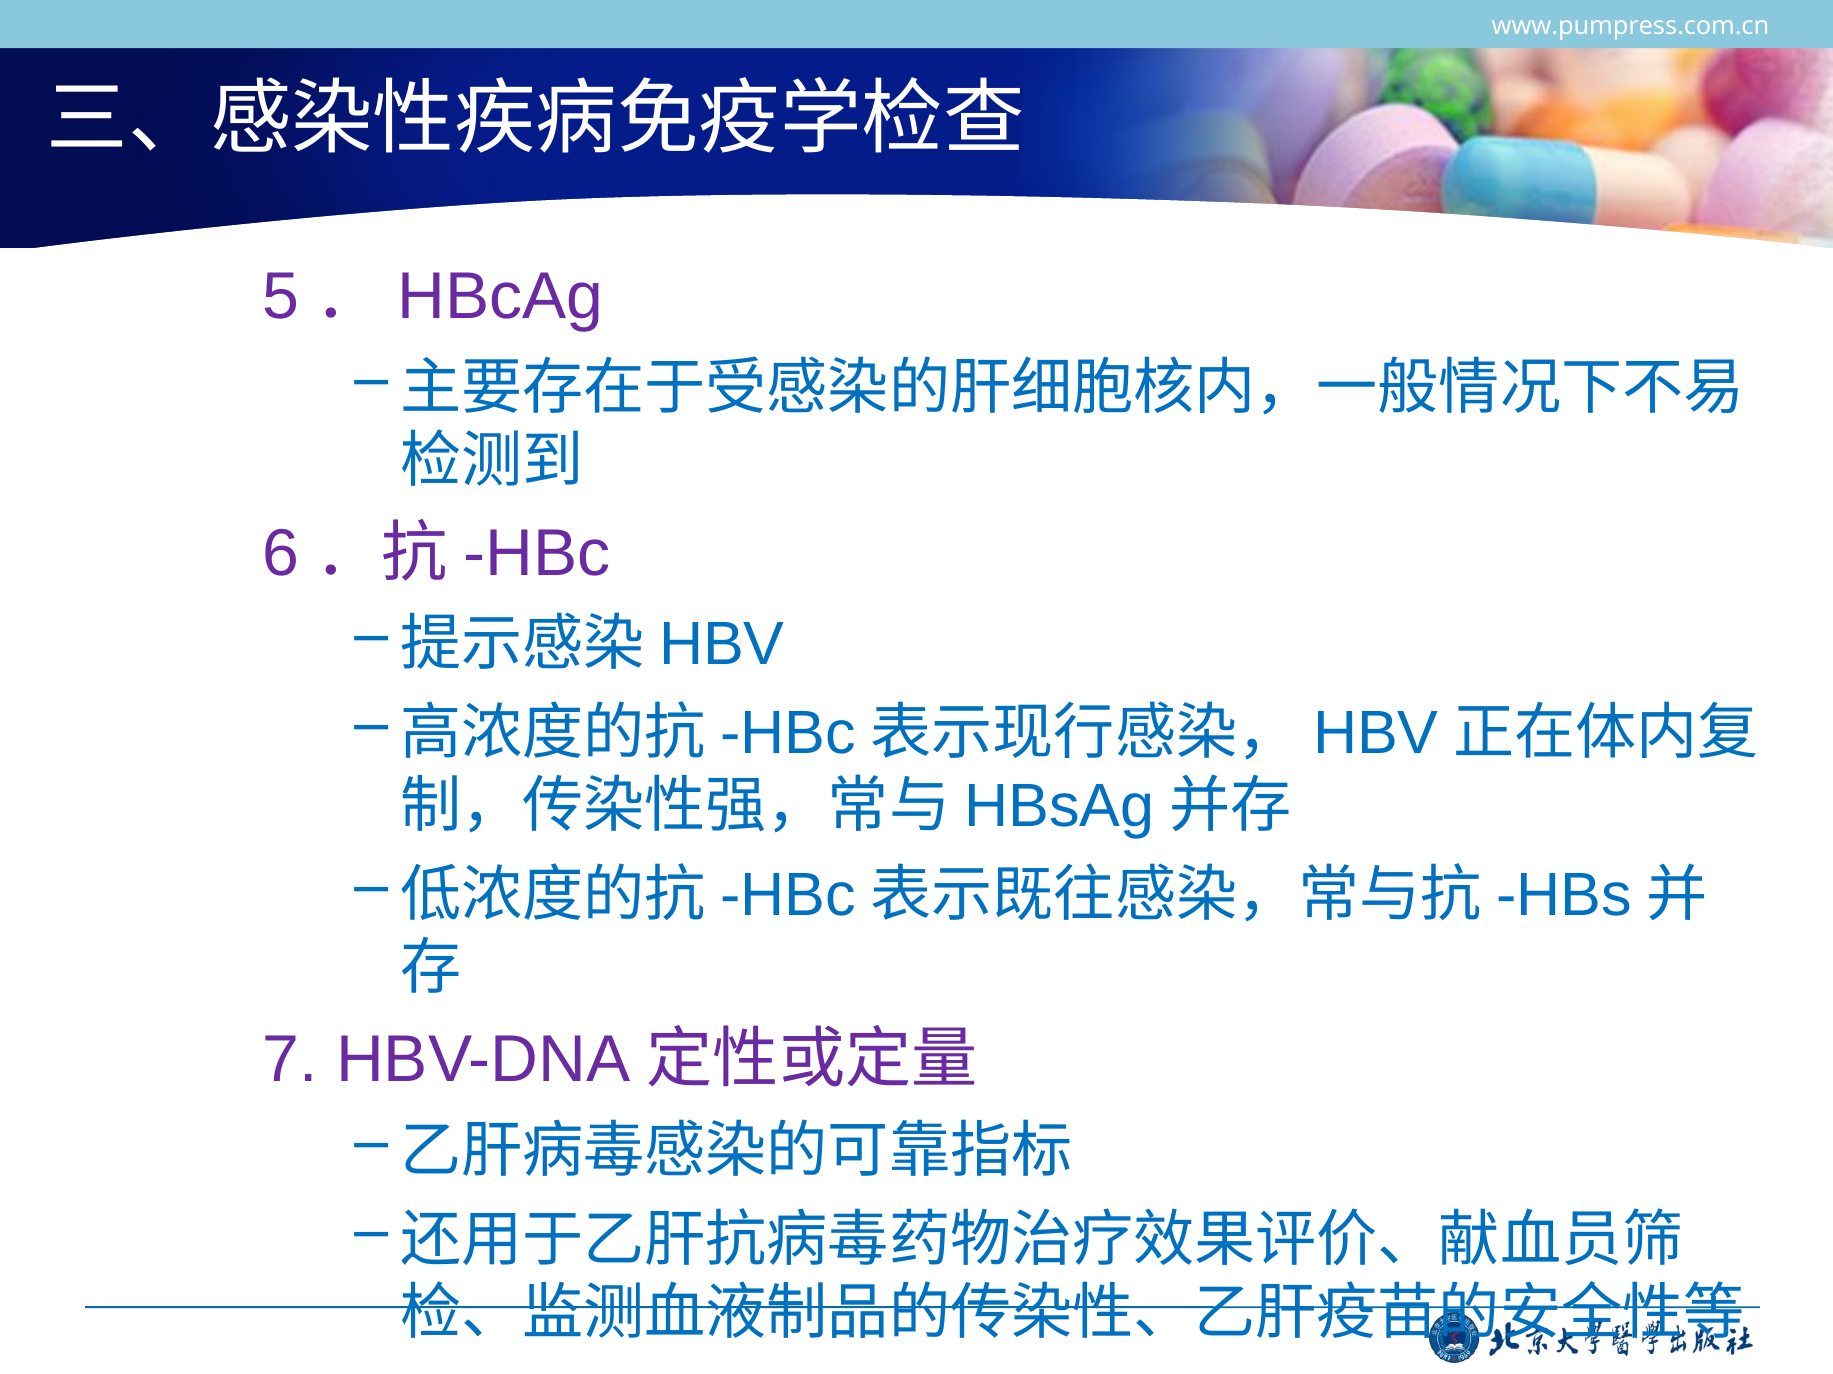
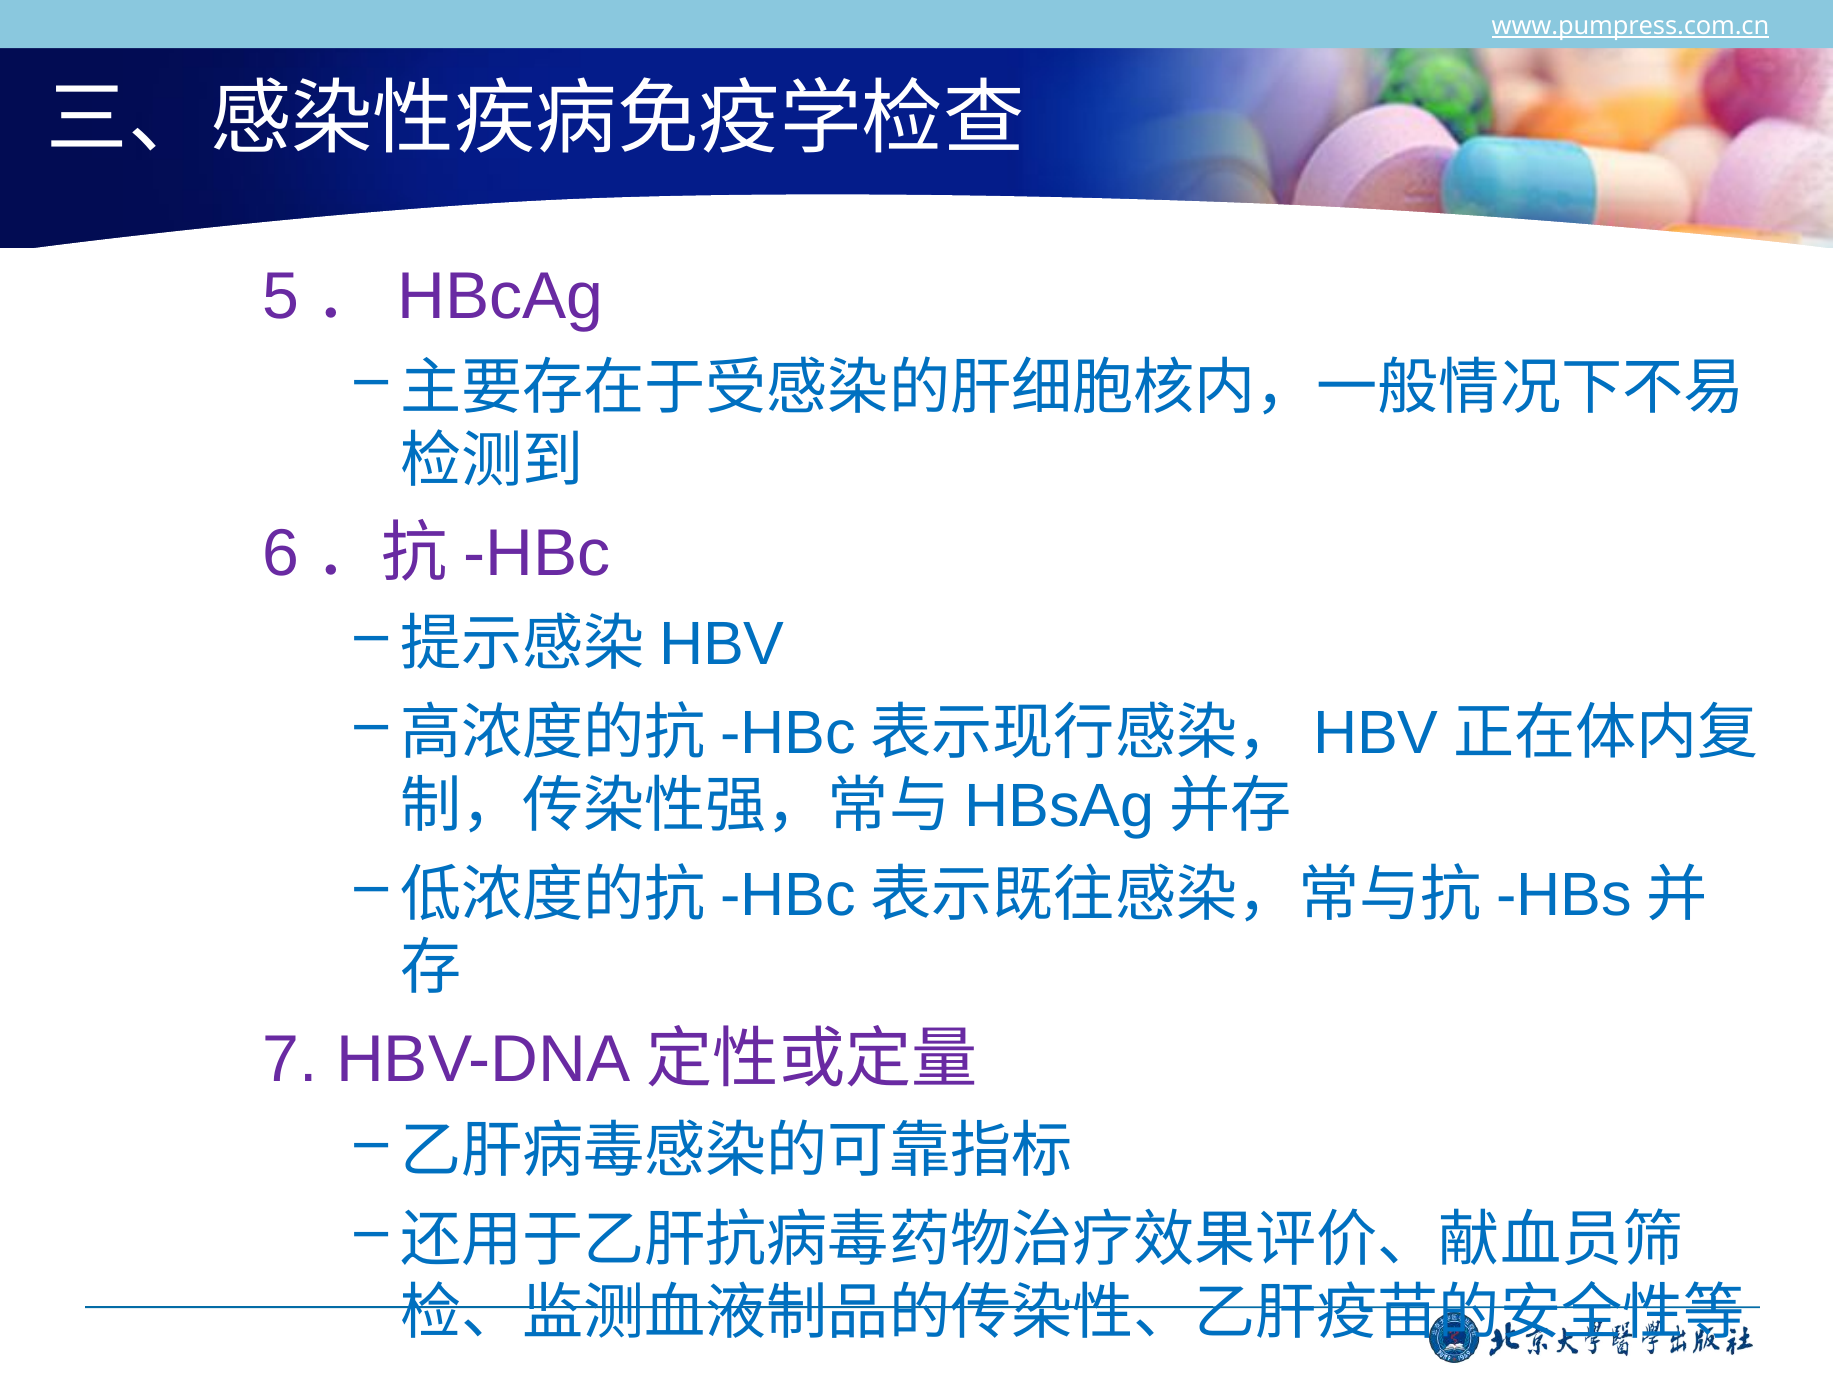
www.pumpress.com.cn underline: none -> present (1631, 26)
